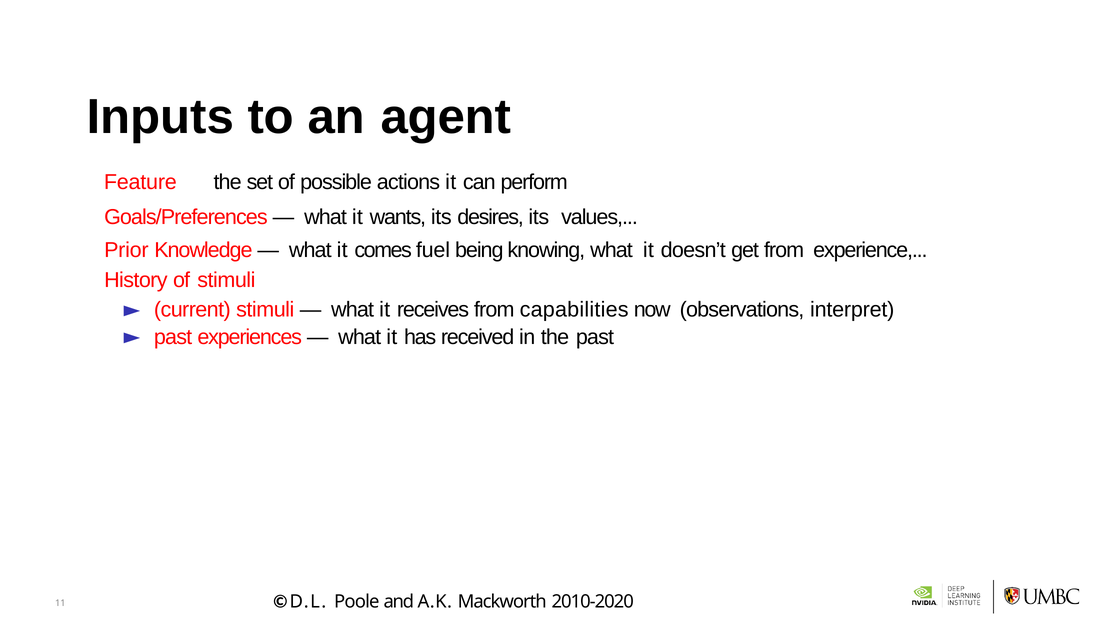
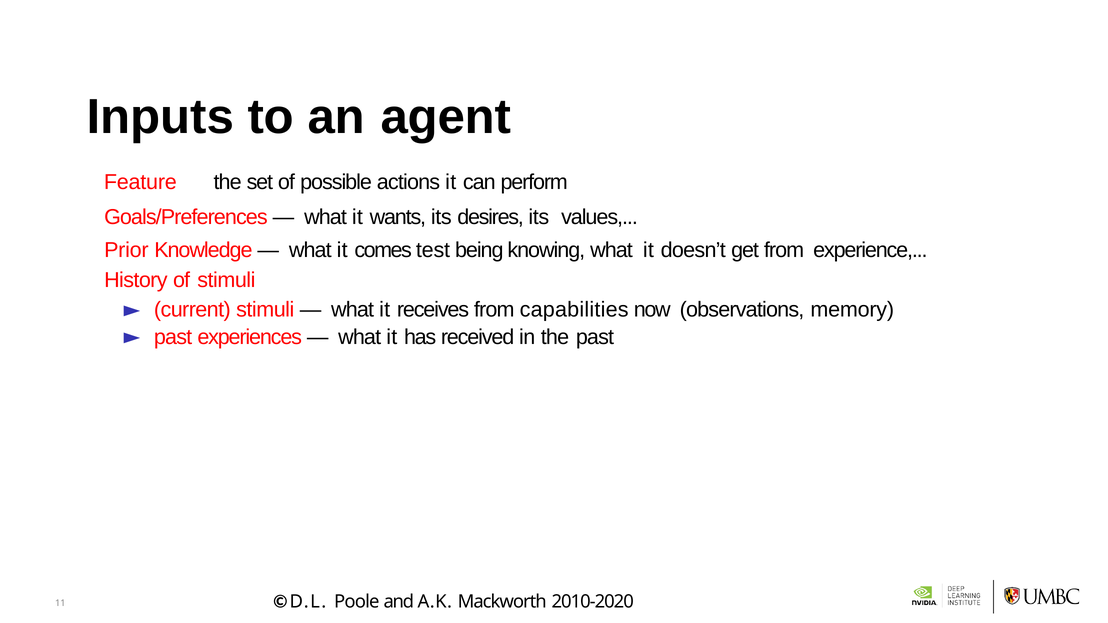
fuel: fuel -> test (433, 250)
interpret: interpret -> memory (852, 310)
